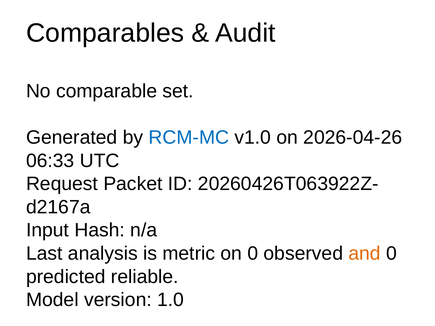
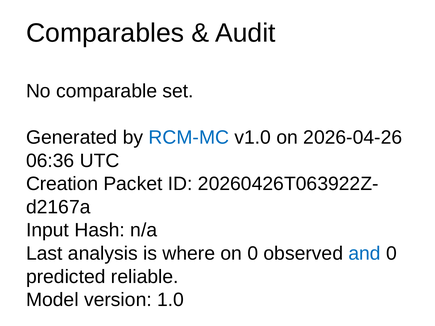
06:33: 06:33 -> 06:36 (50, 161)
Request: Request -> Creation (62, 184)
metric: metric -> where (189, 254)
and colour: orange -> blue (365, 254)
